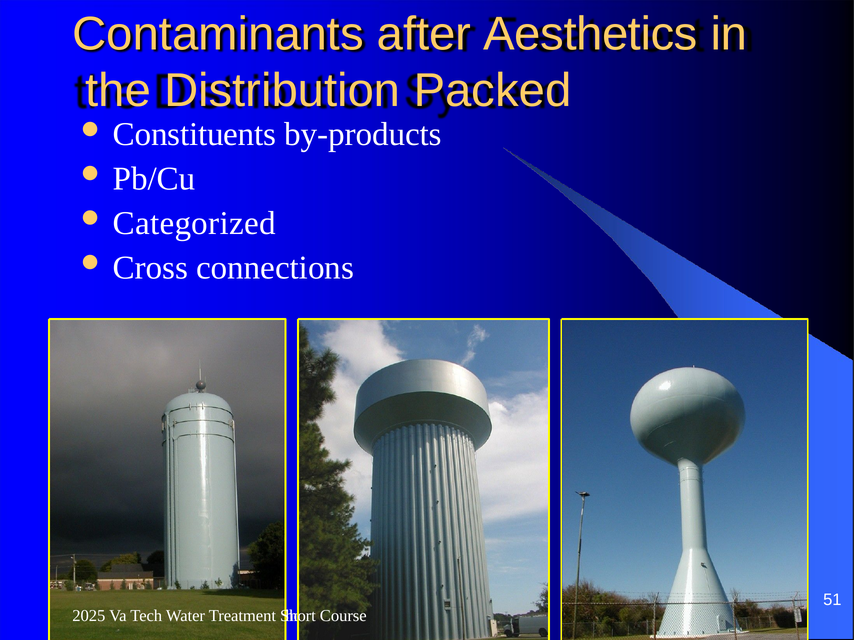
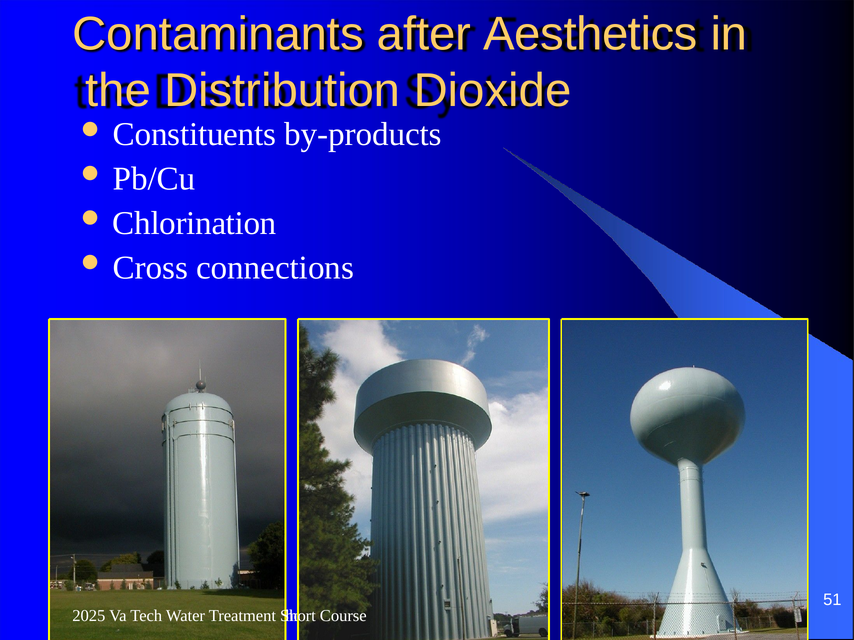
Packed: Packed -> Dioxide (493, 91)
Categorized: Categorized -> Chlorination (195, 223)
